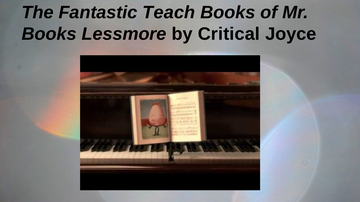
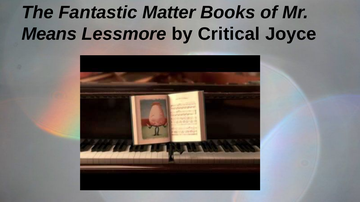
Teach: Teach -> Matter (169, 12)
Books: Books -> Means (49, 34)
